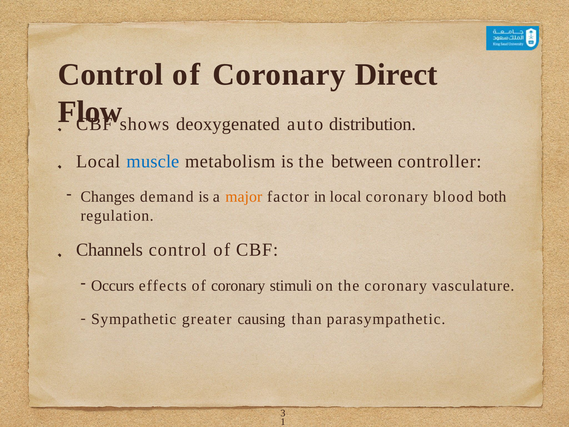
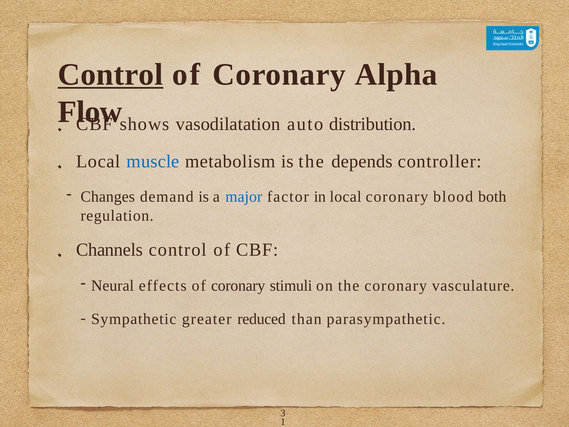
Control underline: none -> present (110, 74)
Direct: Direct -> Alpha (396, 74)
deoxygenated: deoxygenated -> vasodilatation (228, 124)
between: between -> depends (362, 161)
major colour: orange -> blue (244, 197)
Occurs: Occurs -> Neural (113, 286)
causing: causing -> reduced (262, 319)
